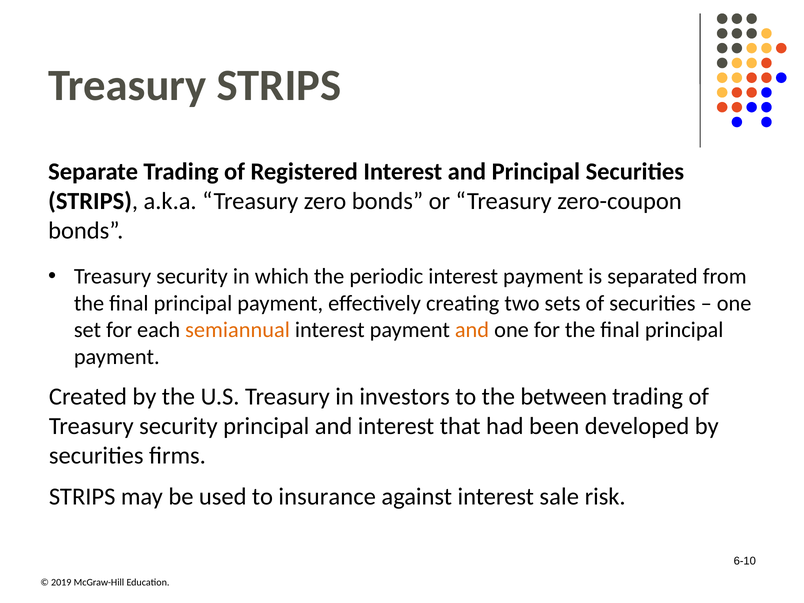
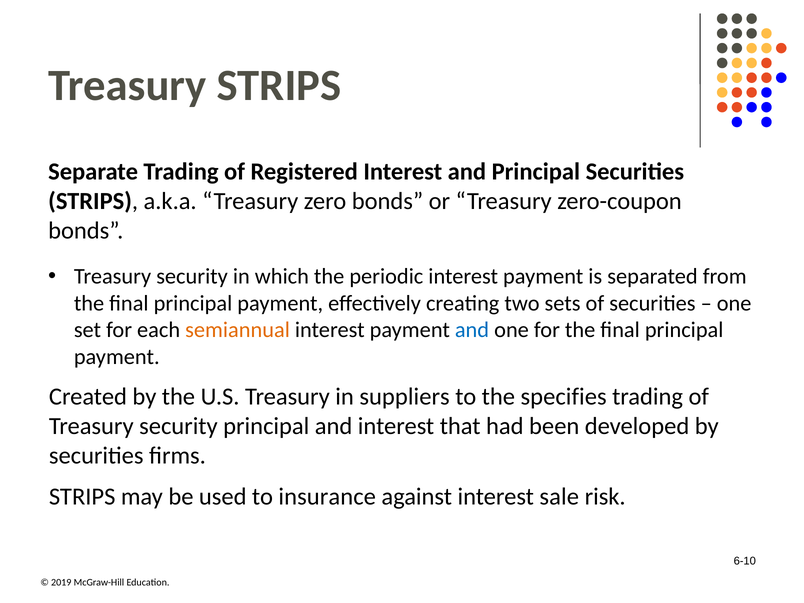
and colour: orange -> blue (472, 330)
investors: investors -> suppliers (405, 396)
between: between -> specifies (564, 396)
